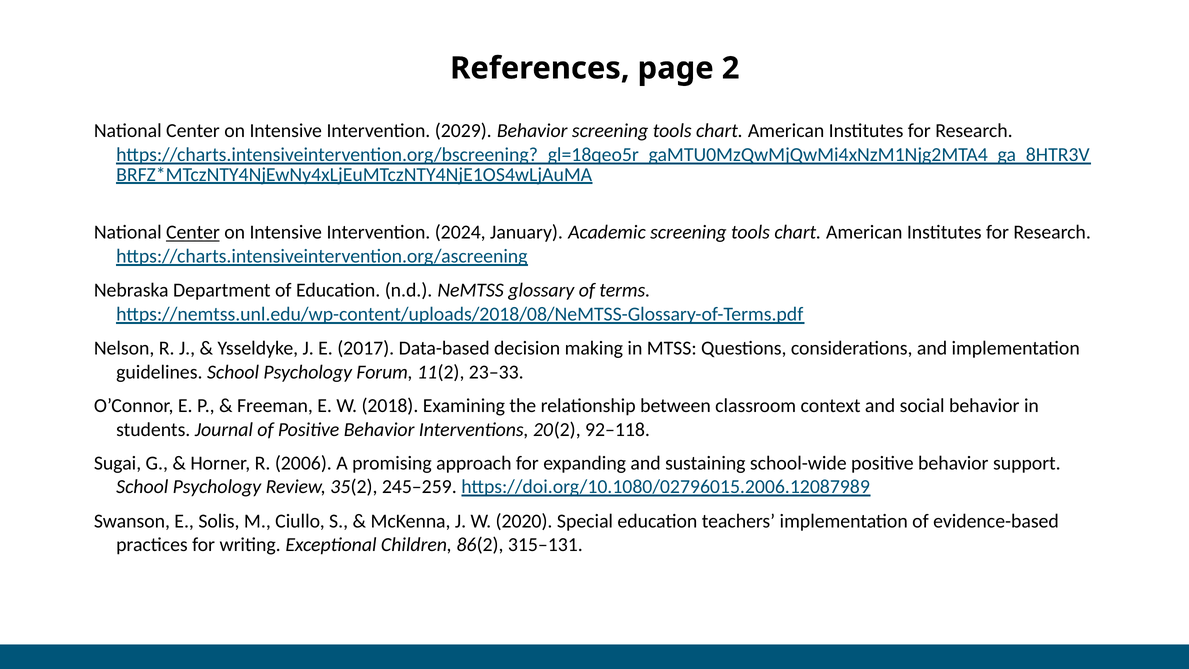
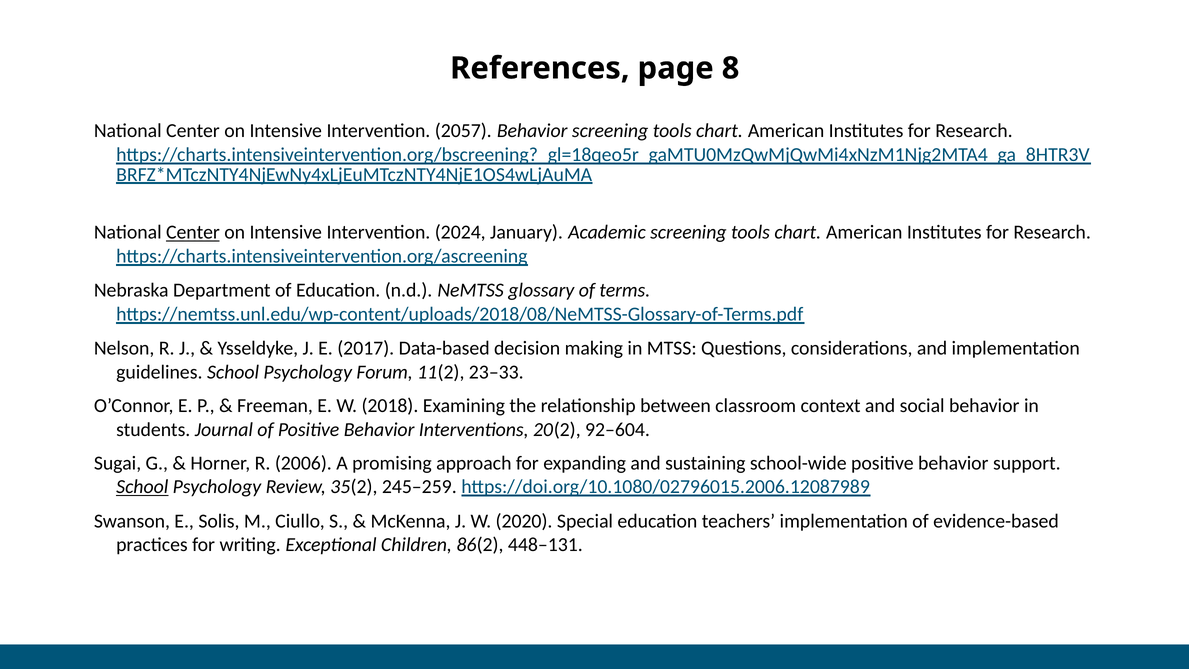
2: 2 -> 8 (731, 68)
2029: 2029 -> 2057 (463, 131)
92–118: 92–118 -> 92–604 (617, 429)
School underline: none -> present (142, 487)
315–131: 315–131 -> 448–131 (545, 545)
